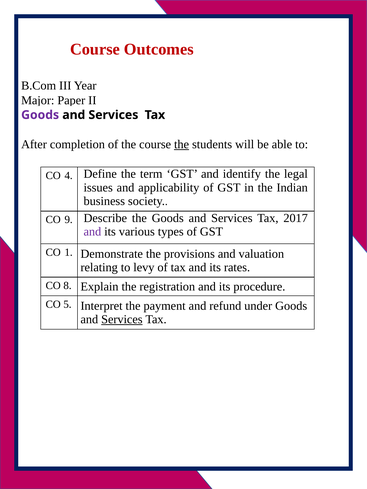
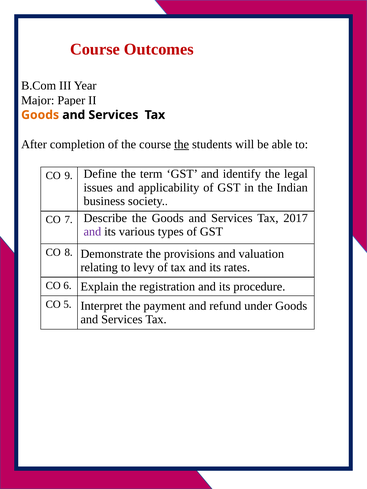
Goods colour: purple -> orange (40, 115)
4: 4 -> 9 (69, 176)
9: 9 -> 7 (69, 220)
1: 1 -> 8 (69, 252)
8: 8 -> 6 (67, 286)
Services underline: present -> none (122, 320)
